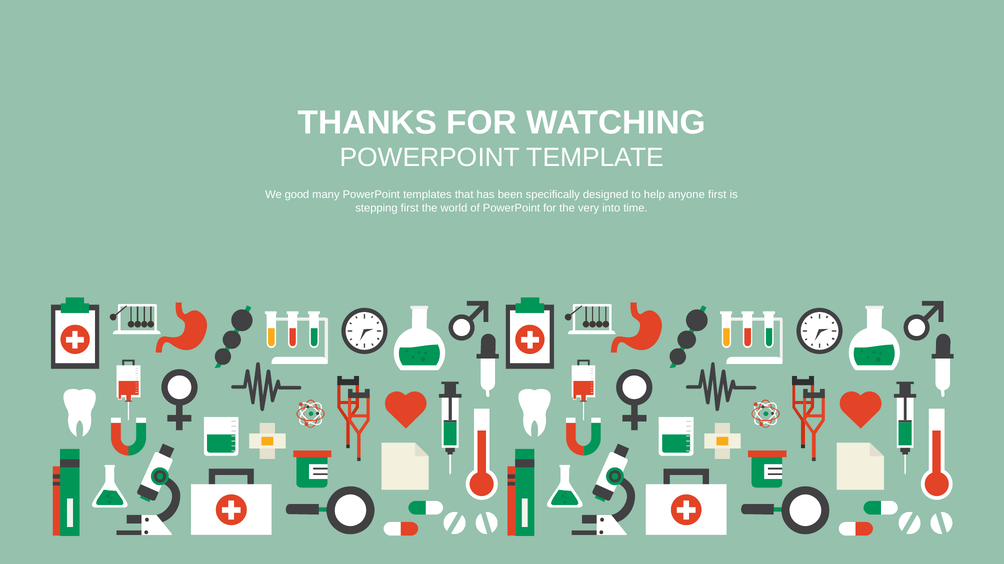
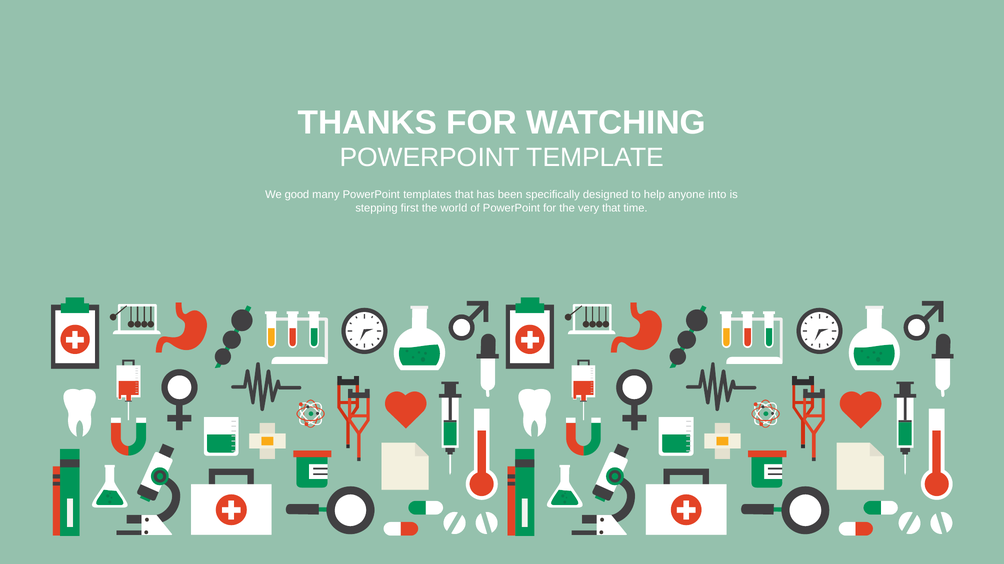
anyone first: first -> into (717, 195)
very into: into -> that (611, 208)
